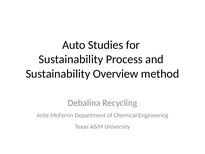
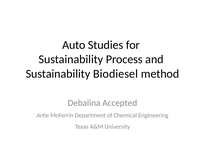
Overview: Overview -> Biodiesel (116, 74)
Recycling: Recycling -> Accepted (120, 103)
